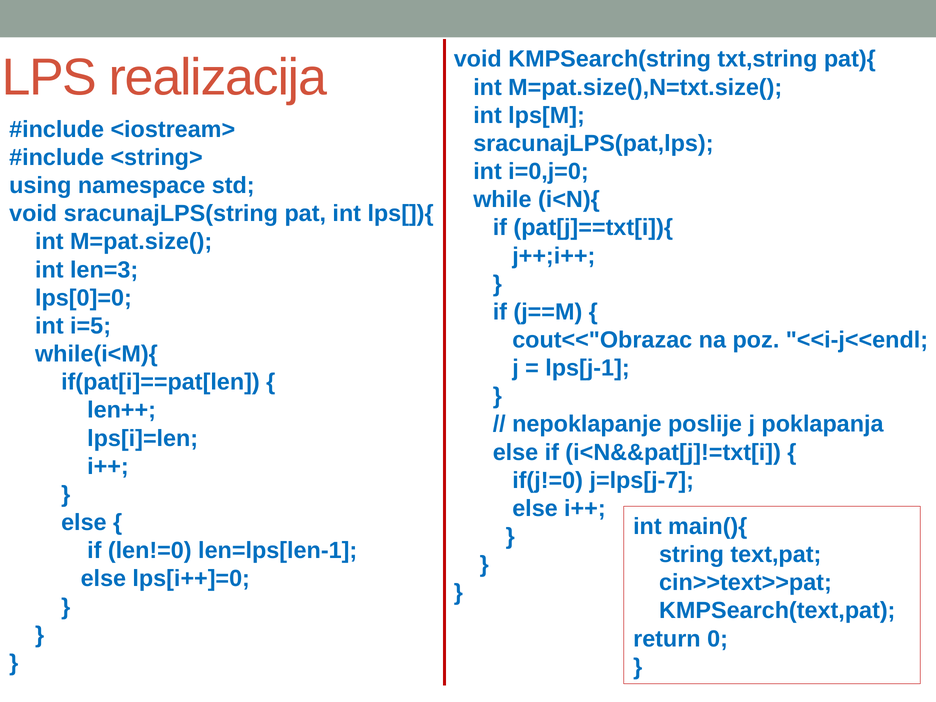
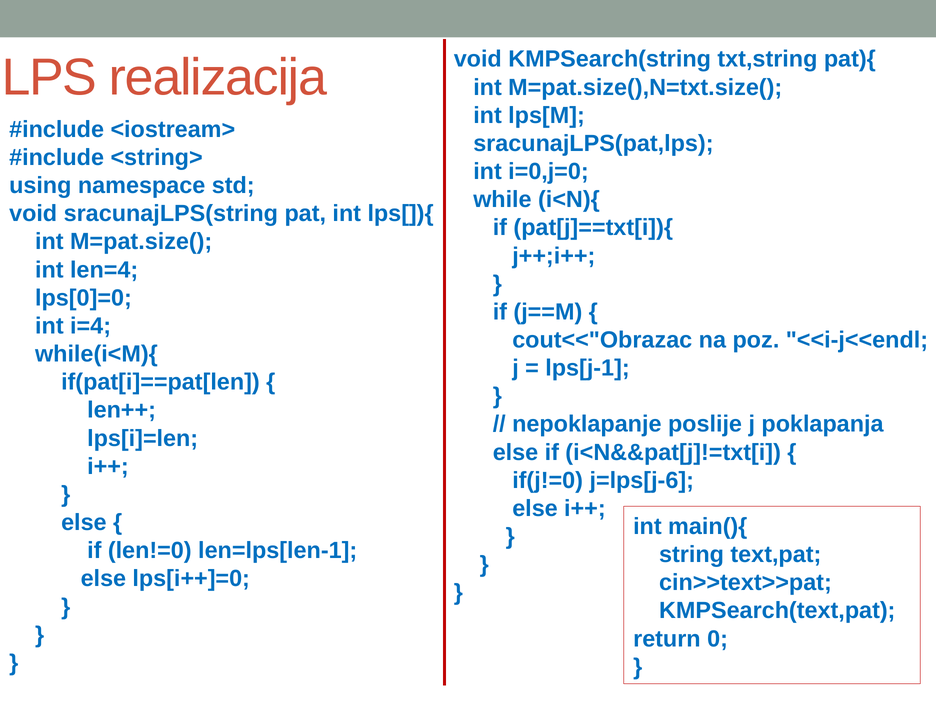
len=3: len=3 -> len=4 (104, 270)
i=5: i=5 -> i=4 (91, 326)
j=lps[j-7: j=lps[j-7 -> j=lps[j-6 (642, 480)
